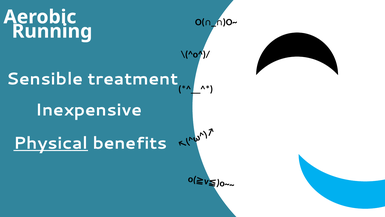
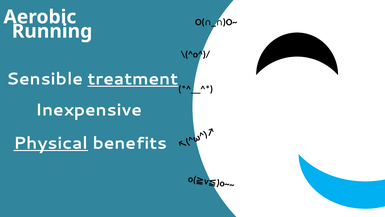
treatment underline: none -> present (133, 79)
